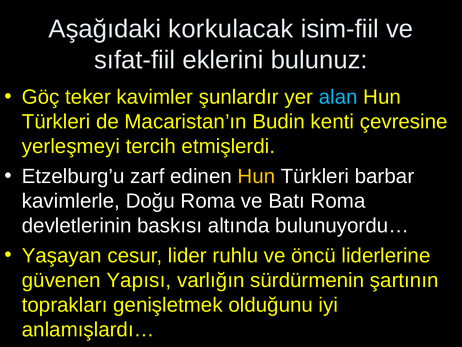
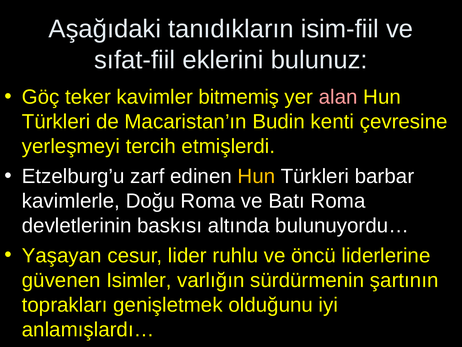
korkulacak: korkulacak -> tanıdıkların (231, 29)
şunlardır: şunlardır -> bitmemiş (239, 97)
alan colour: light blue -> pink (338, 97)
Yapısı: Yapısı -> Isimler (139, 280)
